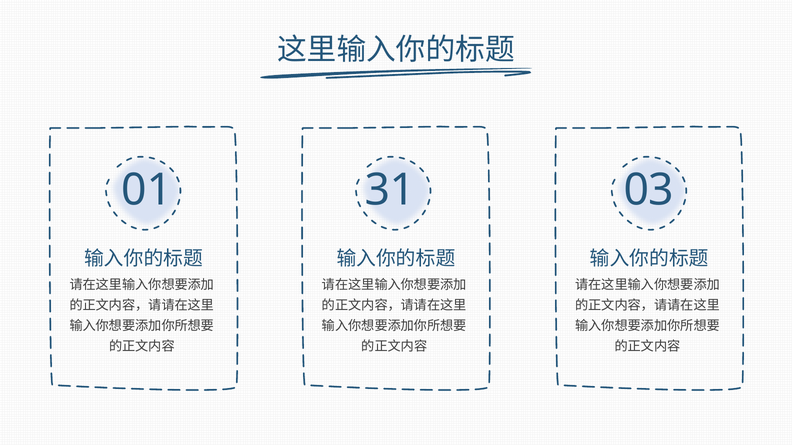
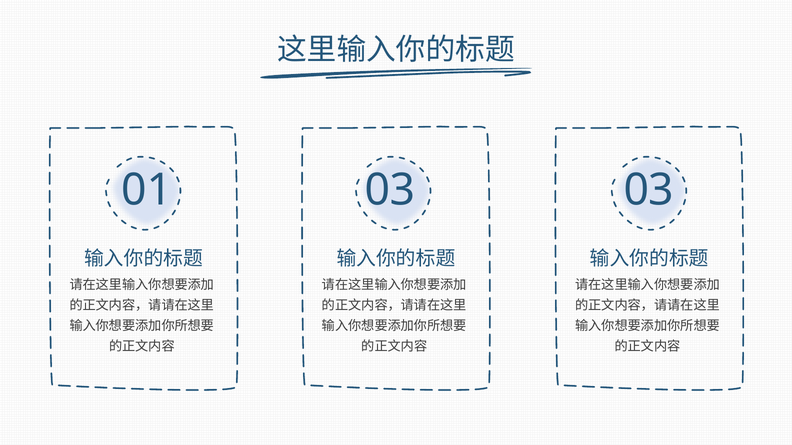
01 31: 31 -> 03 (390, 190)
